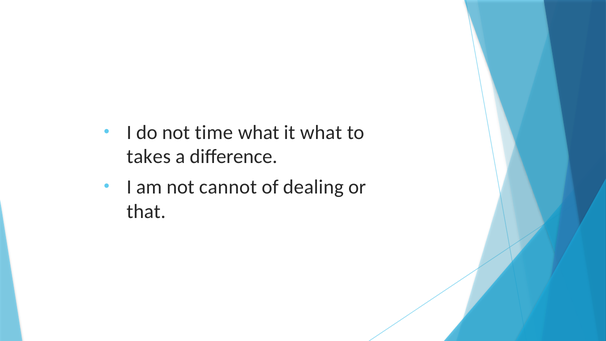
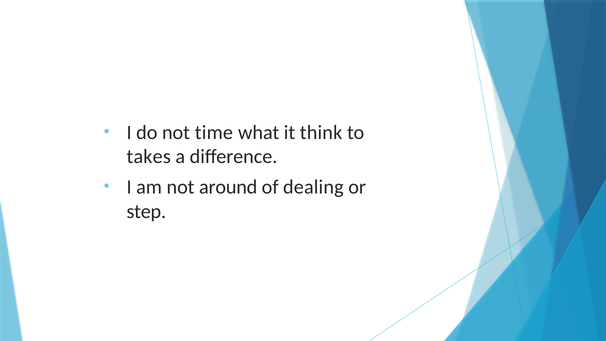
it what: what -> think (321, 132)
cannot: cannot -> around (228, 187)
that: that -> step (146, 211)
